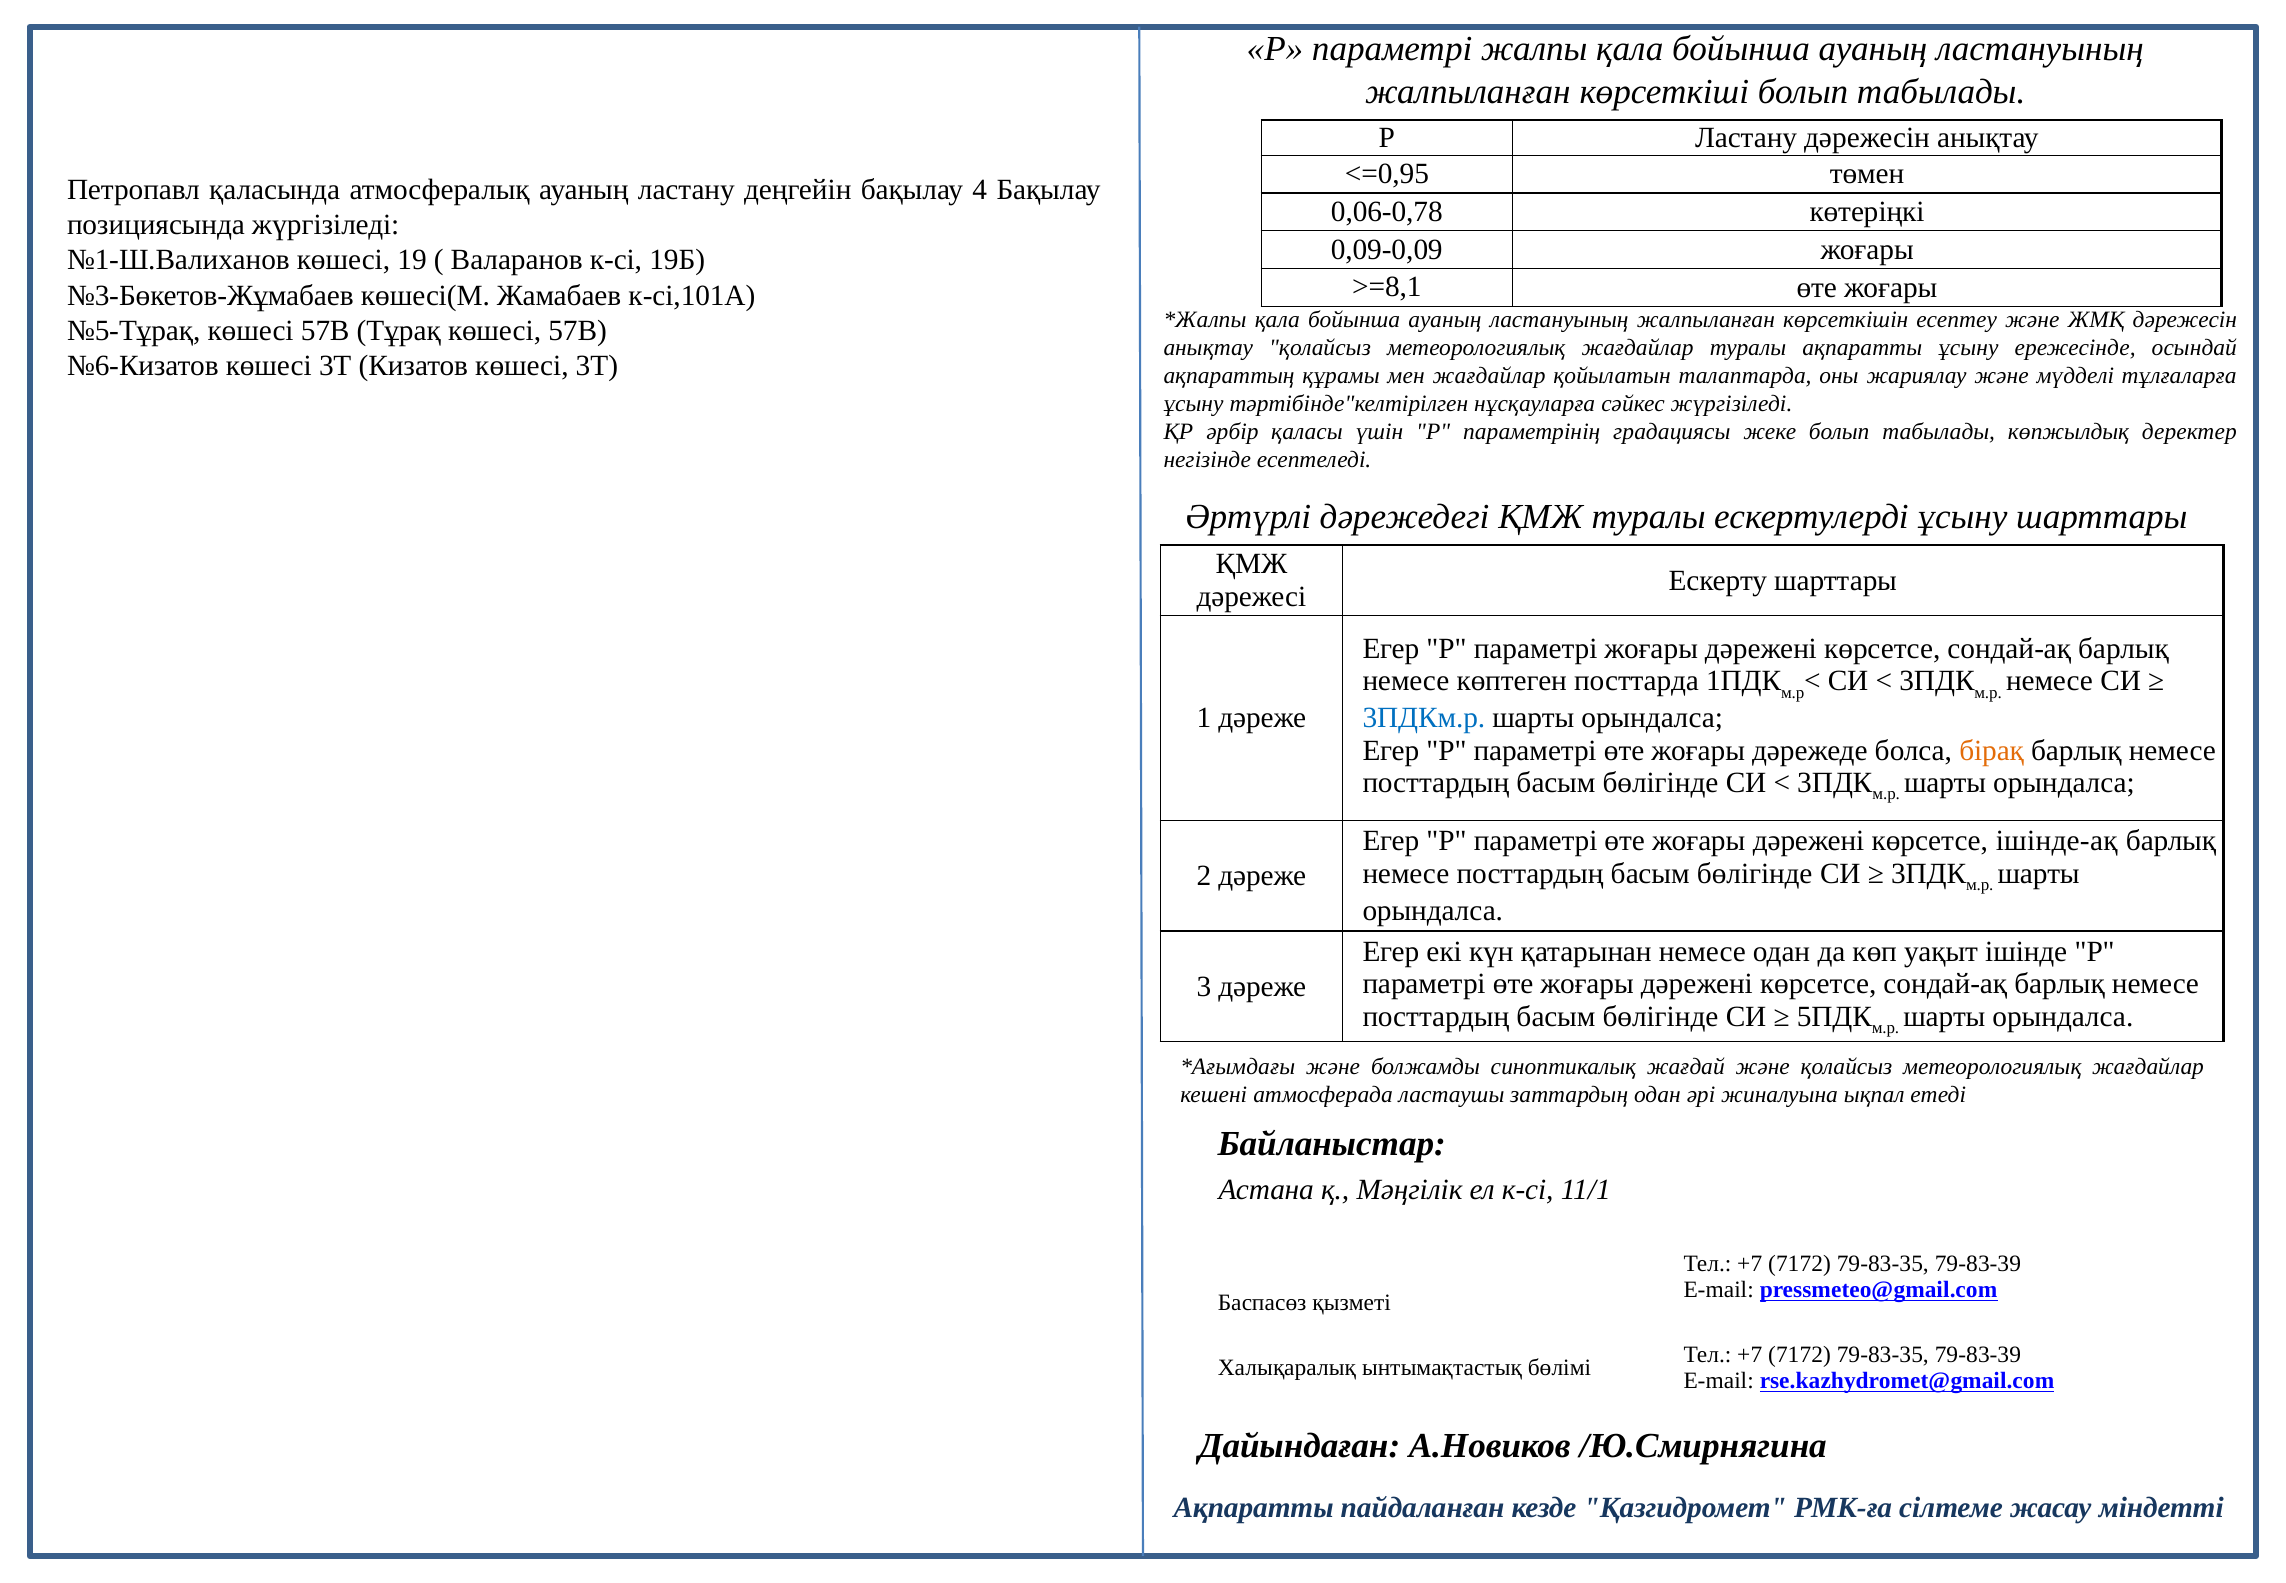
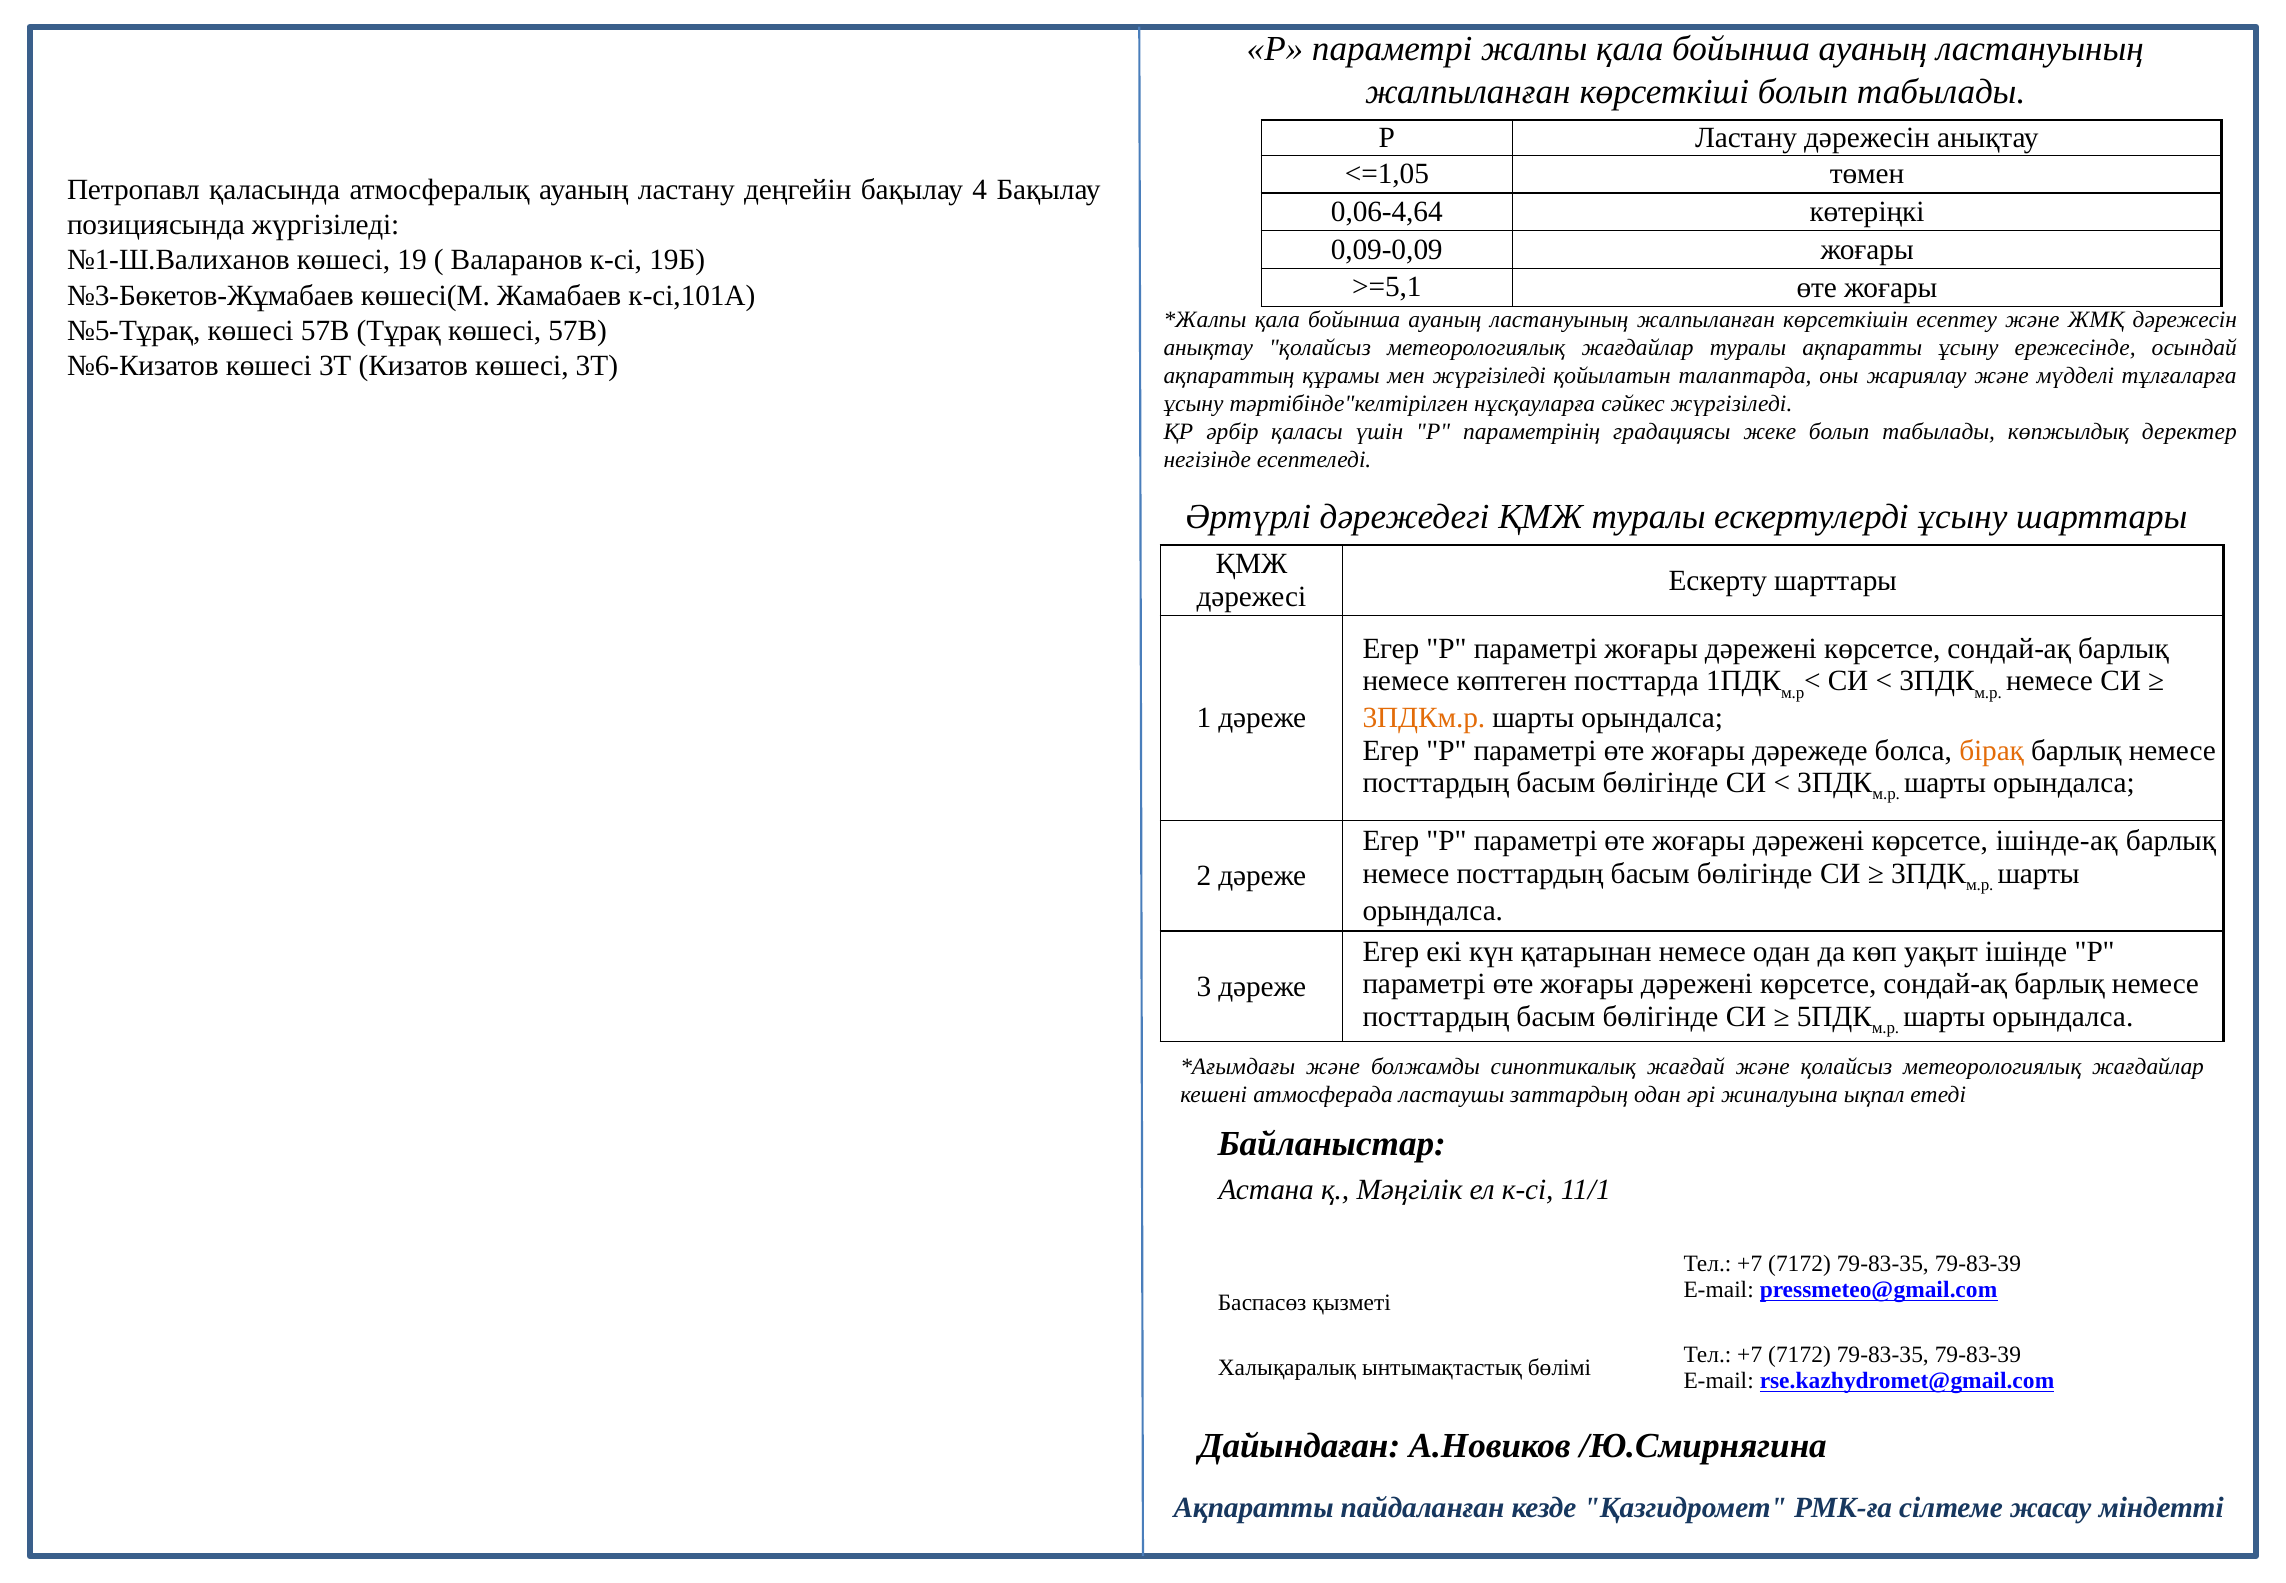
<=0,95: <=0,95 -> <=1,05 (1387, 174)
0,06-0,78: 0,06-0,78 -> 0,06-4,64 (1387, 212)
>=8,1: >=8,1 -> >=5,1 (1387, 287)
мен жағдайлар: жағдайлар -> жүргізіледі (1489, 375)
3ПДКм.р colour: blue -> orange (1424, 718)
